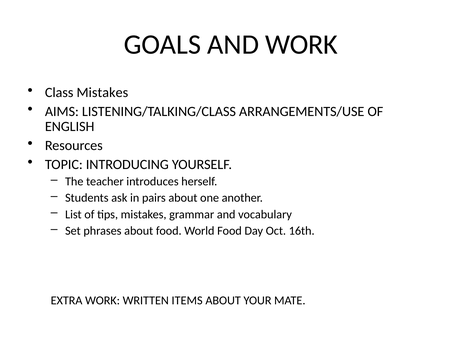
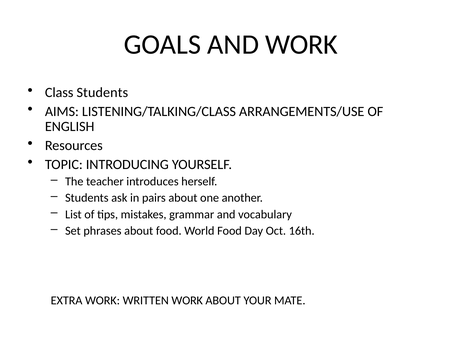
Class Mistakes: Mistakes -> Students (102, 92)
WRITTEN ITEMS: ITEMS -> WORK (187, 300)
